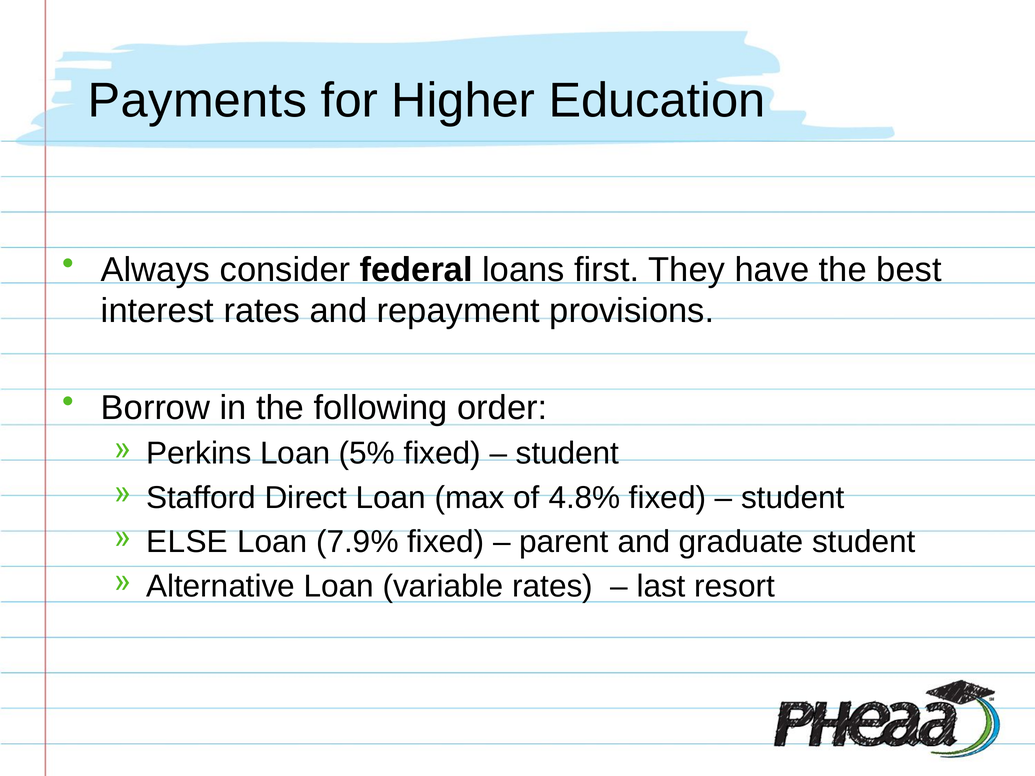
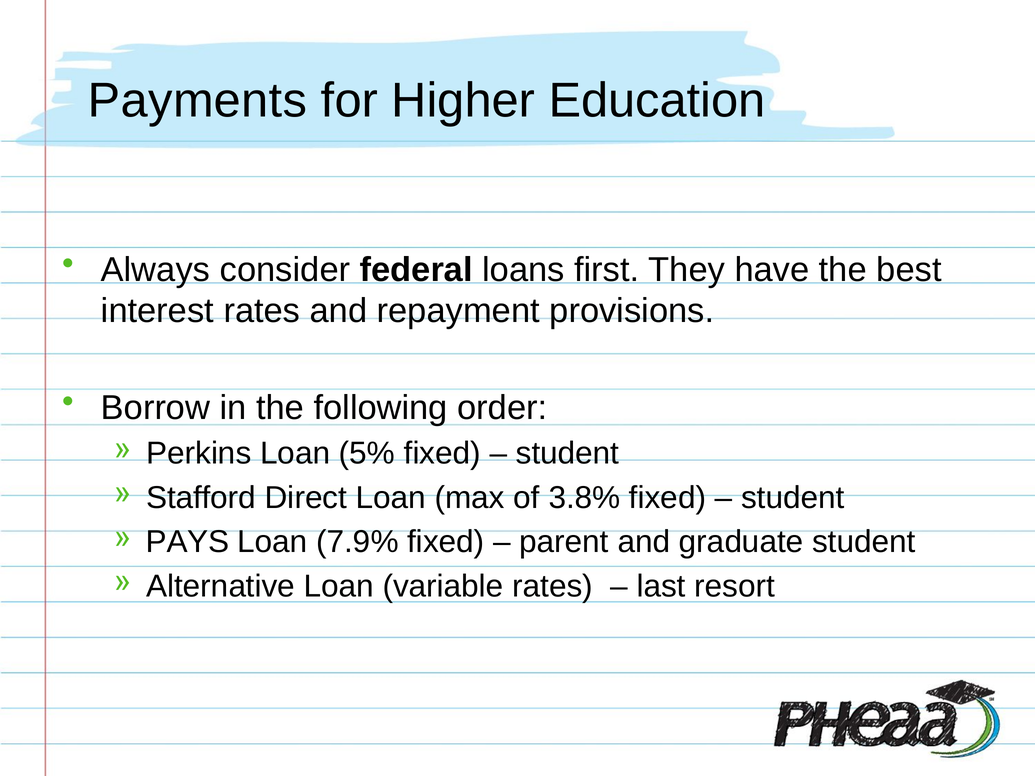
4.8%: 4.8% -> 3.8% (584, 498)
ELSE: ELSE -> PAYS (188, 542)
